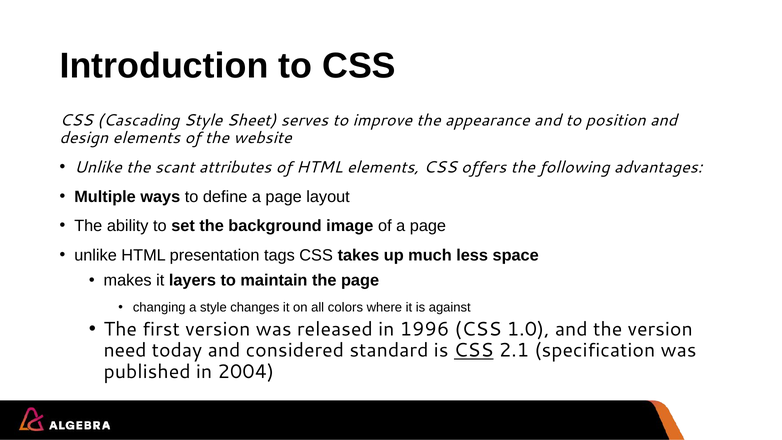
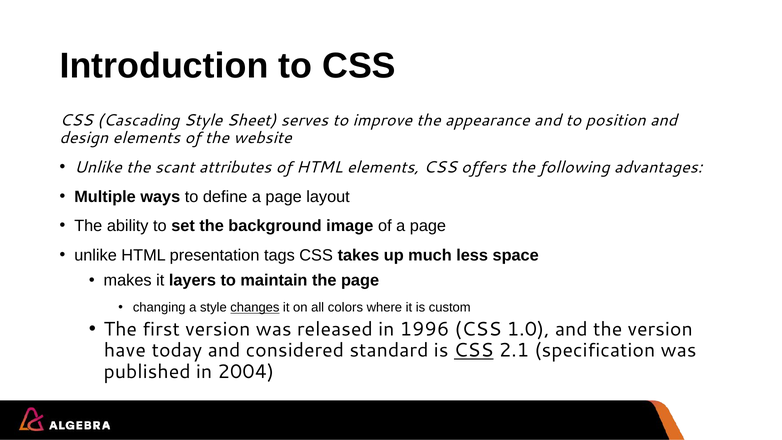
changes underline: none -> present (255, 307)
against: against -> custom (450, 307)
need: need -> have (125, 350)
